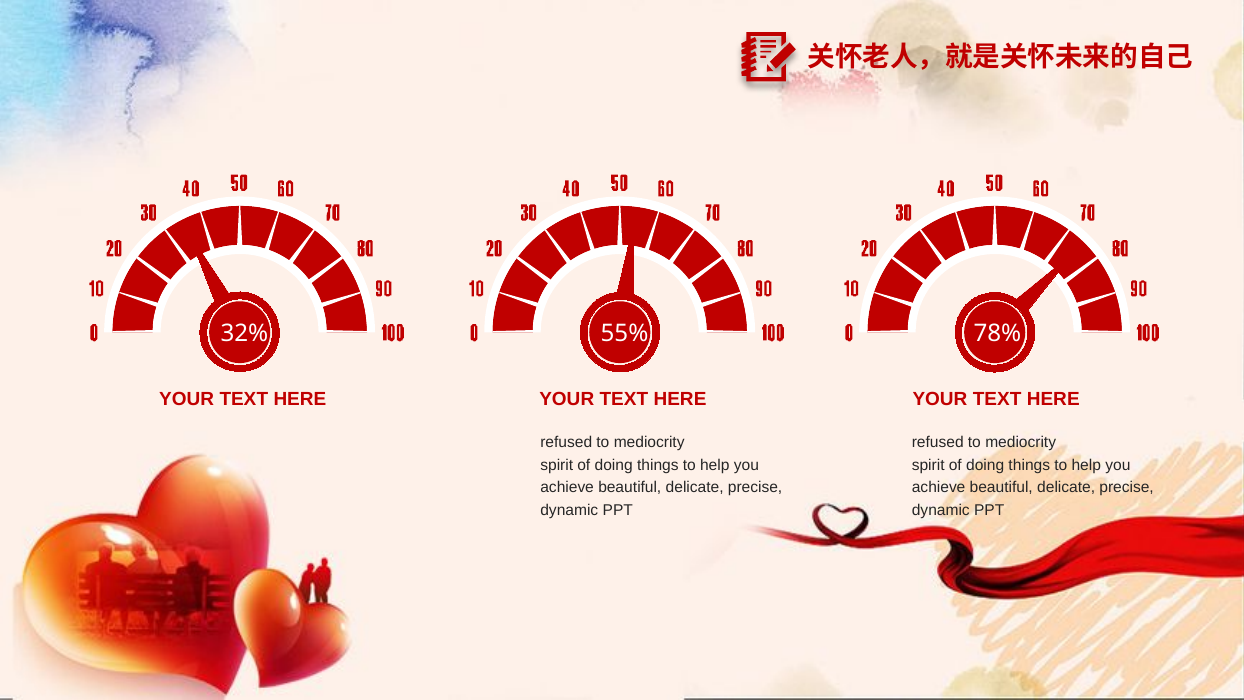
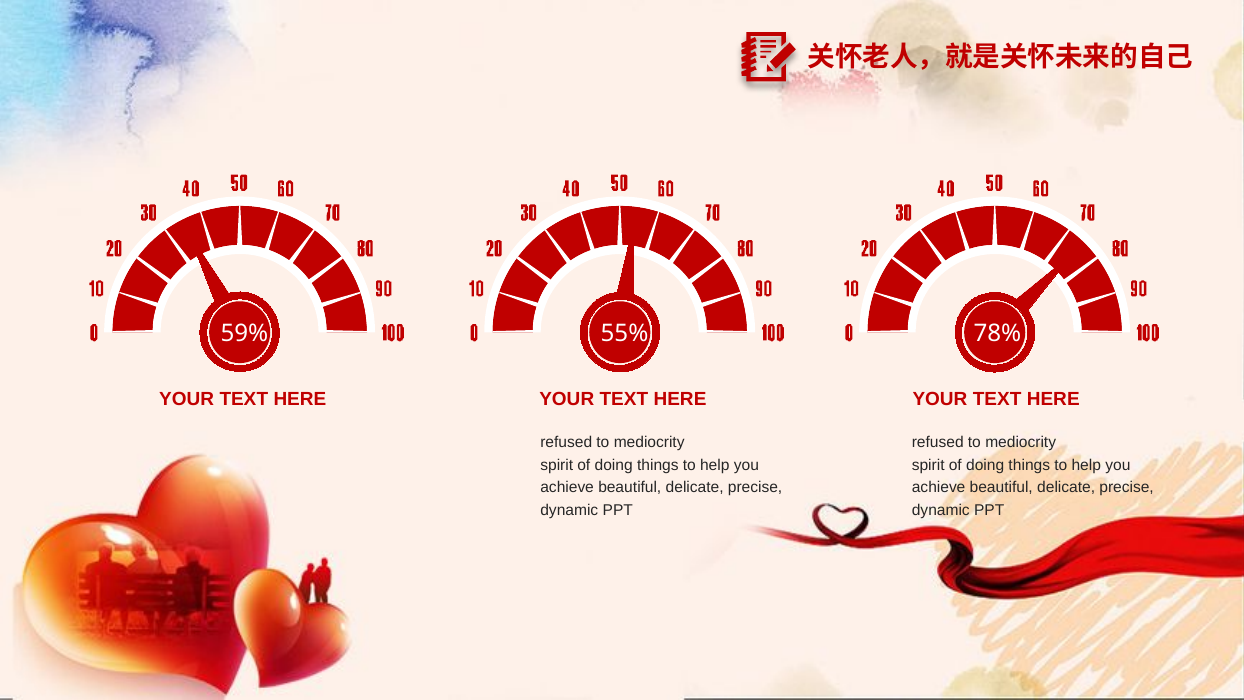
32%: 32% -> 59% (244, 334)
